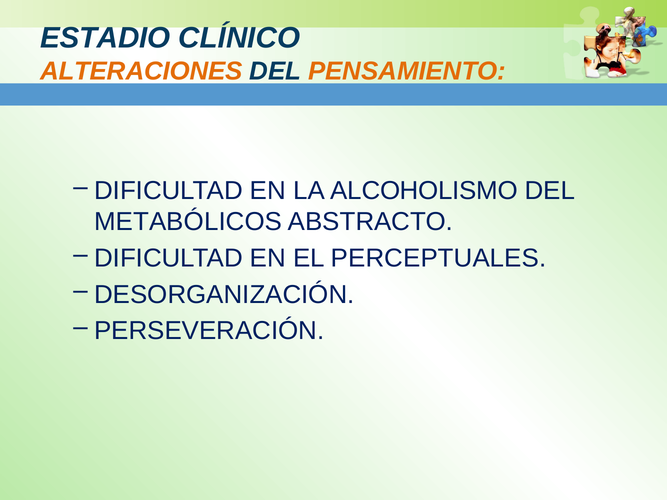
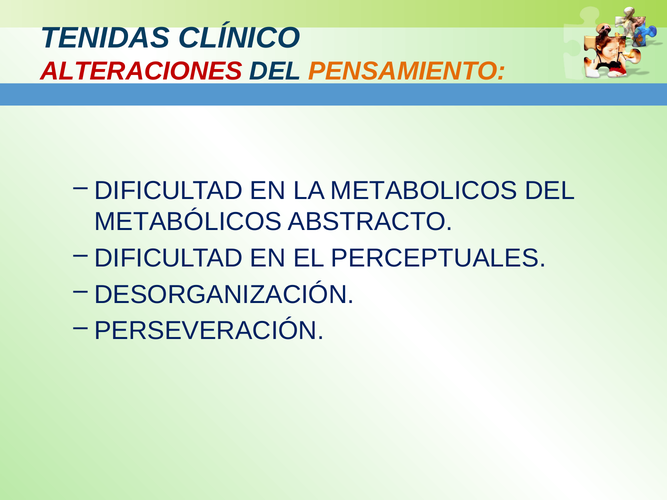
ESTADIO: ESTADIO -> TENIDAS (105, 38)
ALTERACIONES colour: orange -> red (141, 71)
ALCOHOLISMO: ALCOHOLISMO -> METABOLICOS (424, 191)
